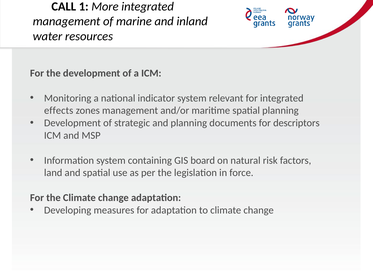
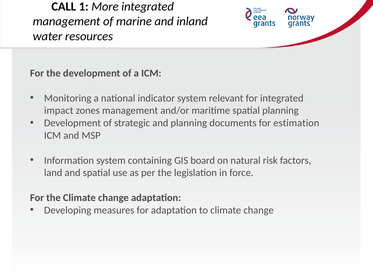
effects: effects -> impact (59, 110)
descriptors: descriptors -> estimation (296, 123)
